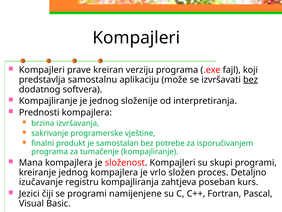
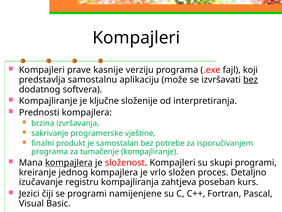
kreiran: kreiran -> kasnije (108, 70)
je jednog: jednog -> ključne (104, 101)
kompajlera underline: none -> present (69, 162)
